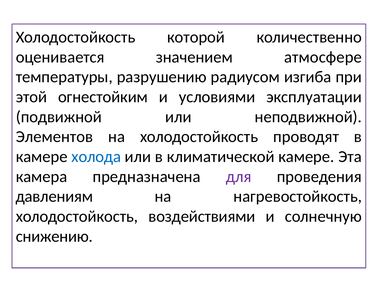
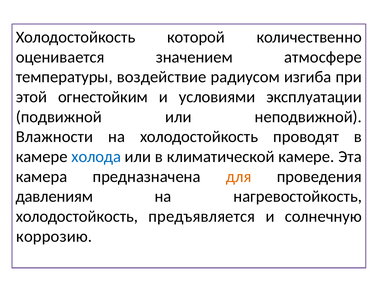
разрушению: разрушению -> воздействие (162, 77)
Элементов: Элементов -> Влажности (54, 137)
для colour: purple -> orange (239, 176)
воздействиями: воздействиями -> предъявляется (202, 216)
снижению: снижению -> коррозию (54, 236)
